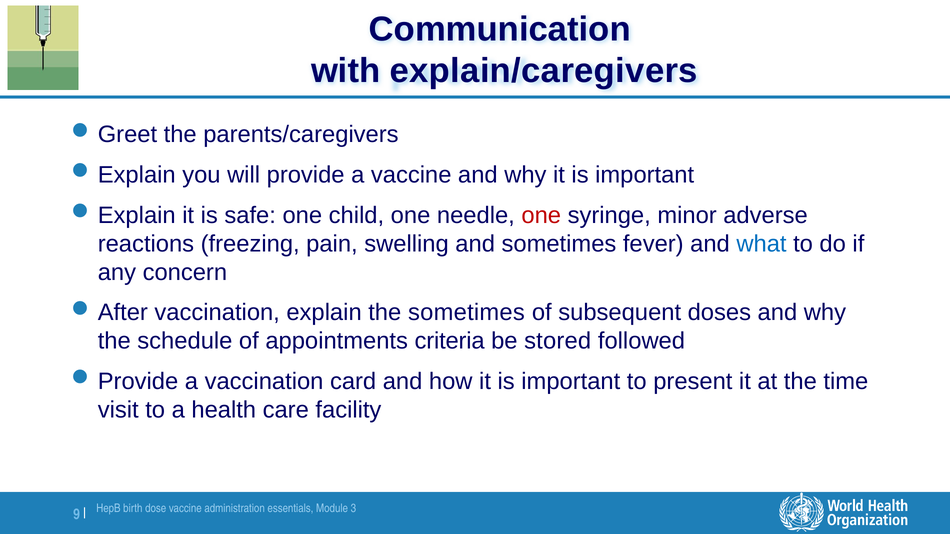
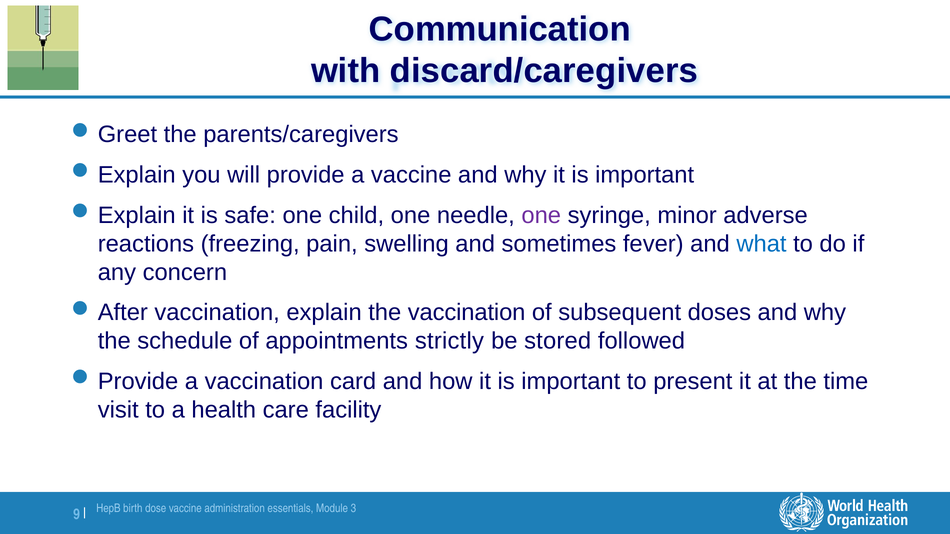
explain/caregivers: explain/caregivers -> discard/caregivers (544, 71)
one colour: red -> purple (541, 215)
the sometimes: sometimes -> vaccination (467, 313)
criteria: criteria -> strictly (449, 341)
